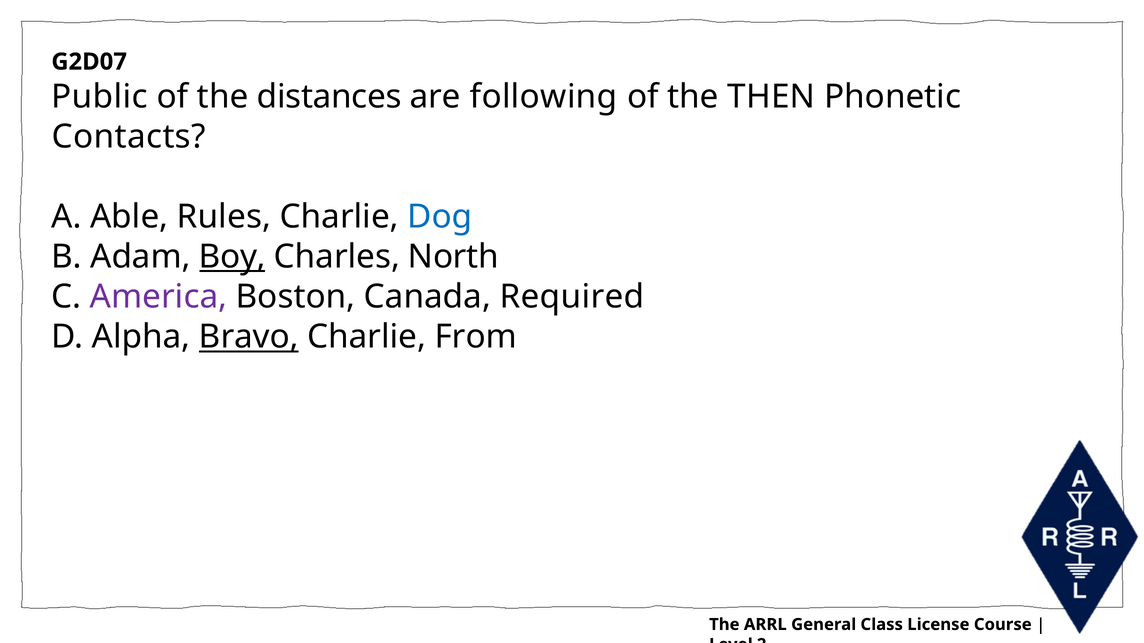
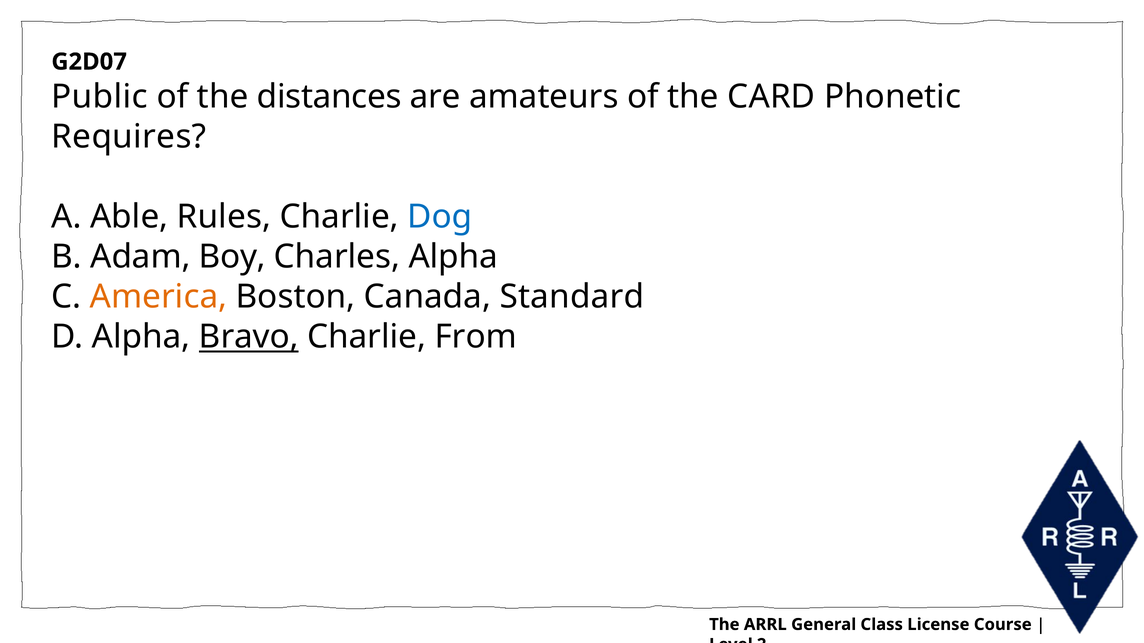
following: following -> amateurs (544, 97)
THEN: THEN -> CARD (771, 97)
Contacts: Contacts -> Requires (129, 137)
Boy underline: present -> none (232, 257)
Charles North: North -> Alpha (453, 257)
America colour: purple -> orange (159, 297)
Required: Required -> Standard (572, 297)
